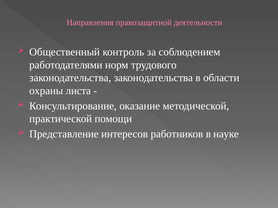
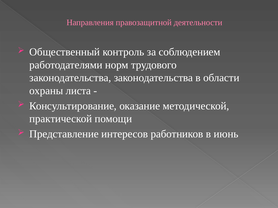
науке: науке -> июнь (226, 134)
